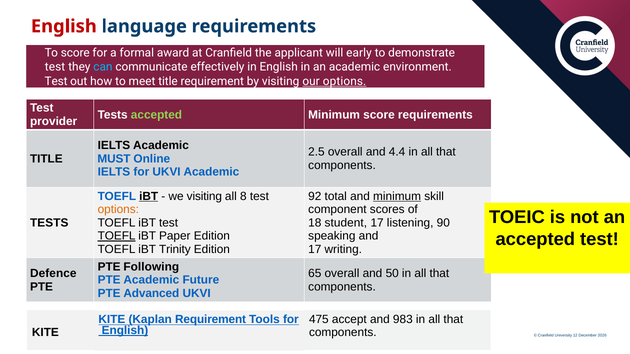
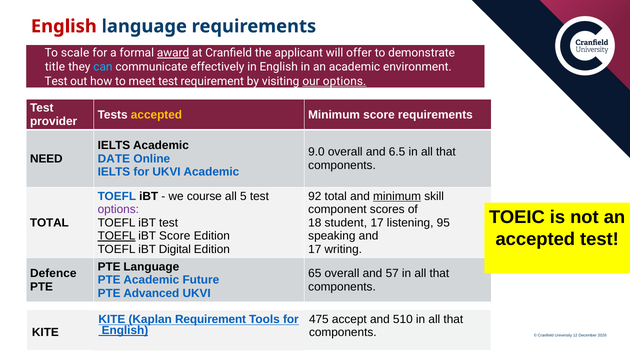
To score: score -> scale (75, 53)
award underline: none -> present (173, 53)
early: early -> offer (359, 53)
test: test -> title (55, 67)
meet title: title -> test (168, 81)
accepted colour: light green -> yellow (156, 115)
2.5: 2.5 -> 9.0 (316, 152)
4.4: 4.4 -> 6.5 (397, 152)
TITLE: TITLE -> NEED (46, 159)
MUST: MUST -> DATE (114, 159)
iBT underline: present -> none (149, 196)
we visiting: visiting -> course (204, 196)
8: 8 -> 5 (243, 196)
options colour: orange -> purple (118, 210)
TESTS: TESTS -> TOTAL (49, 223)
90: 90 -> 95 (443, 223)
iBT Paper: Paper -> Score (175, 236)
Trinity: Trinity -> Digital (175, 249)
PTE Following: Following -> Language (151, 267)
50: 50 -> 57 (392, 274)
983: 983 -> 510 (403, 319)
